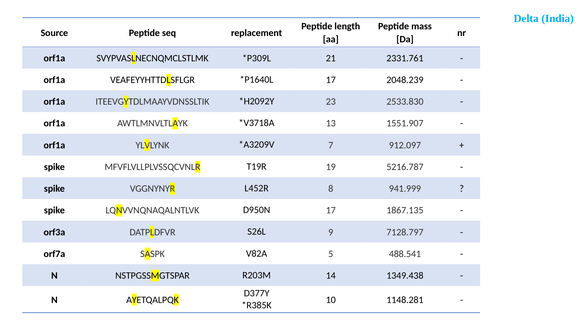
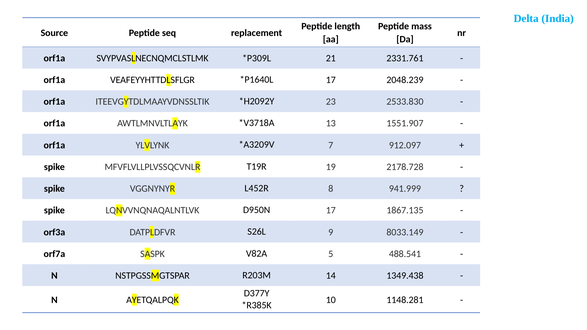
5216.787: 5216.787 -> 2178.728 (405, 167)
7128.797: 7128.797 -> 8033.149 (405, 232)
